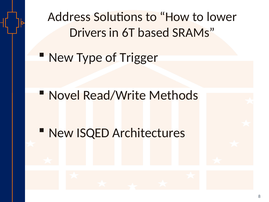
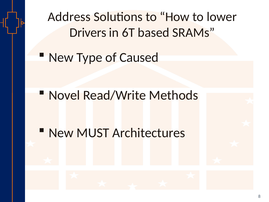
Trigger: Trigger -> Caused (139, 57)
ISQED: ISQED -> MUST (93, 133)
